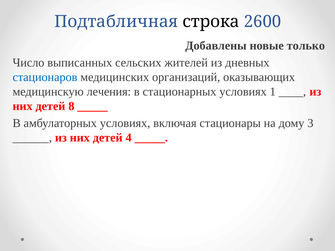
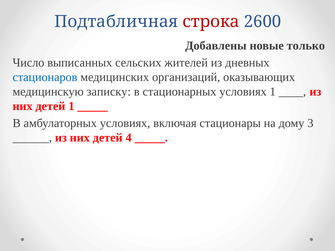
строка colour: black -> red (211, 22)
лечения: лечения -> записку (109, 92)
детей 8: 8 -> 1 (71, 106)
